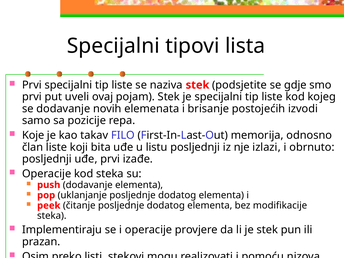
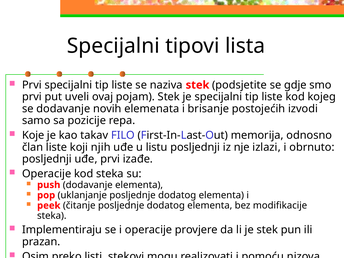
bita: bita -> njih (101, 147)
